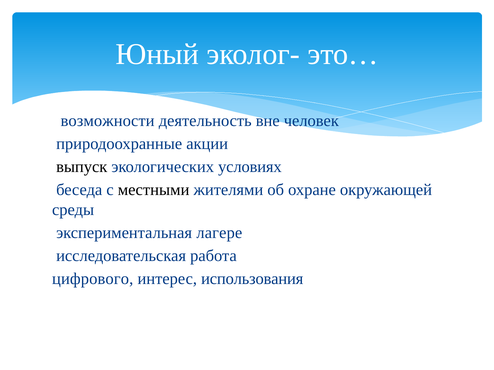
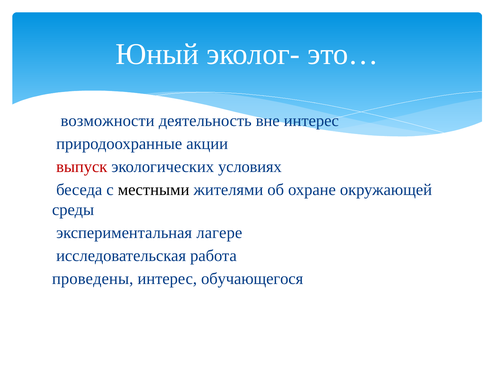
вне человек: человек -> интерес (311, 121)
выпуск colour: black -> red (82, 167)
цифрового: цифрового -> проведены (93, 279)
использования: использования -> обучающегося (252, 279)
